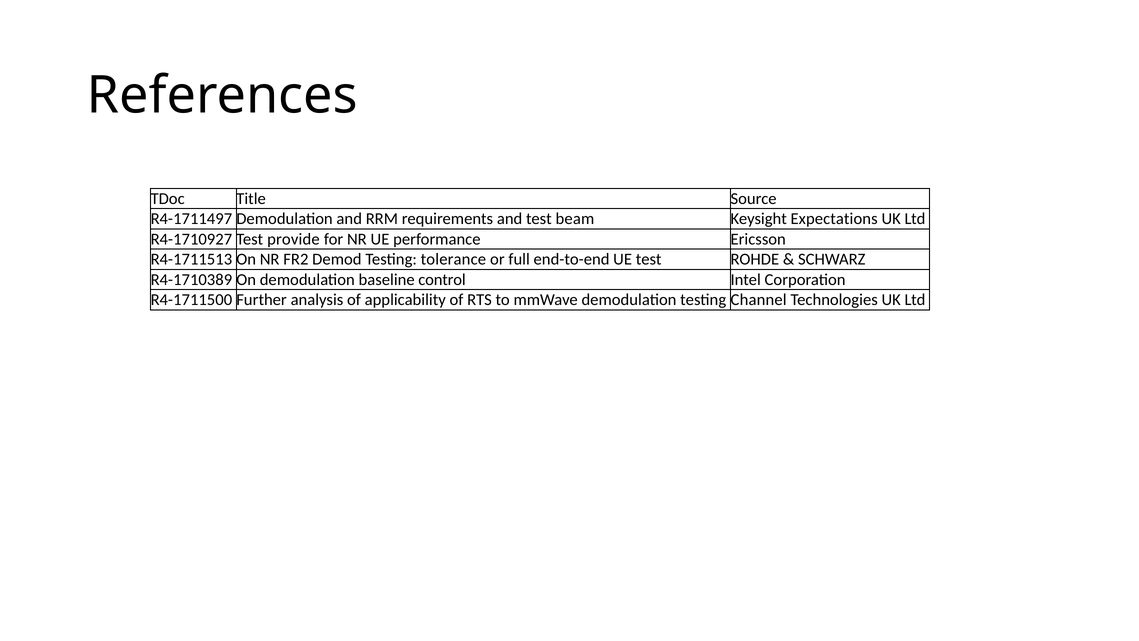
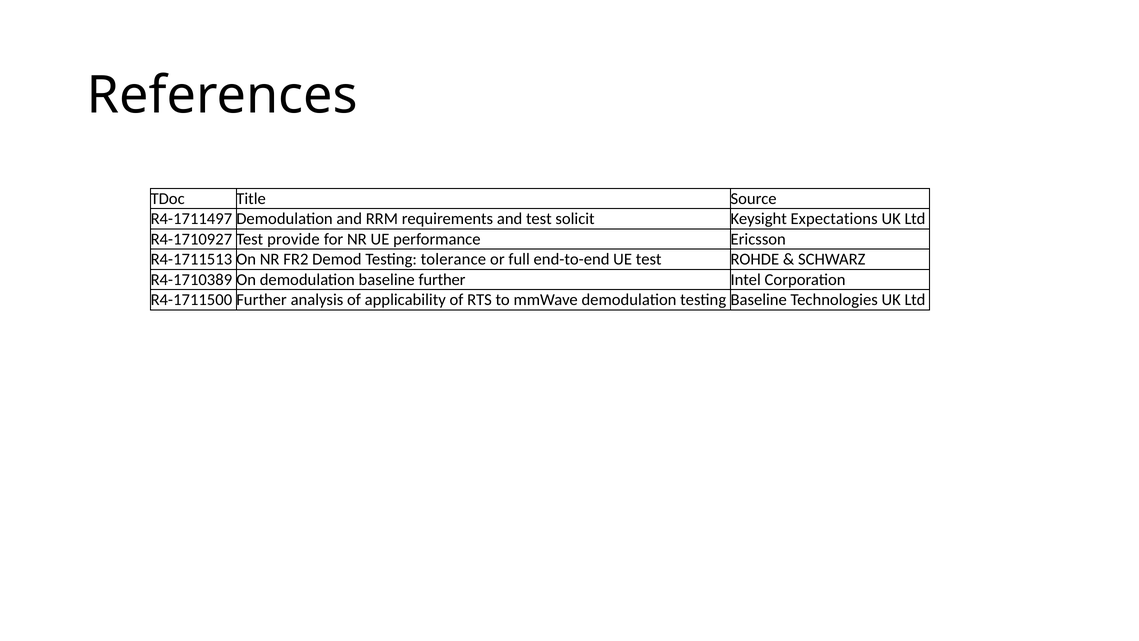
beam: beam -> solicit (575, 219)
control: control -> further (442, 280)
testing Channel: Channel -> Baseline (759, 300)
